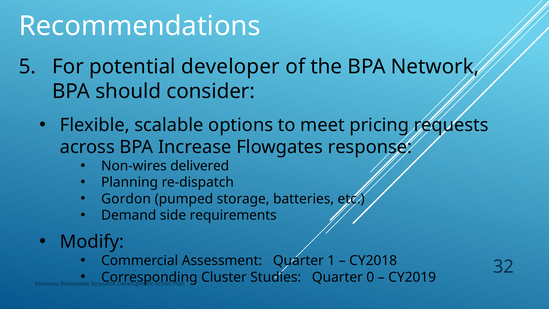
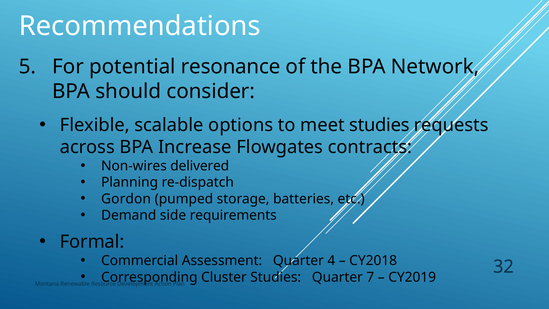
developer: developer -> resonance (231, 67)
meet pricing: pricing -> studies (379, 125)
response: response -> contracts (370, 147)
Modify: Modify -> Formal (92, 242)
1: 1 -> 4 (331, 261)
0: 0 -> 7 (370, 277)
